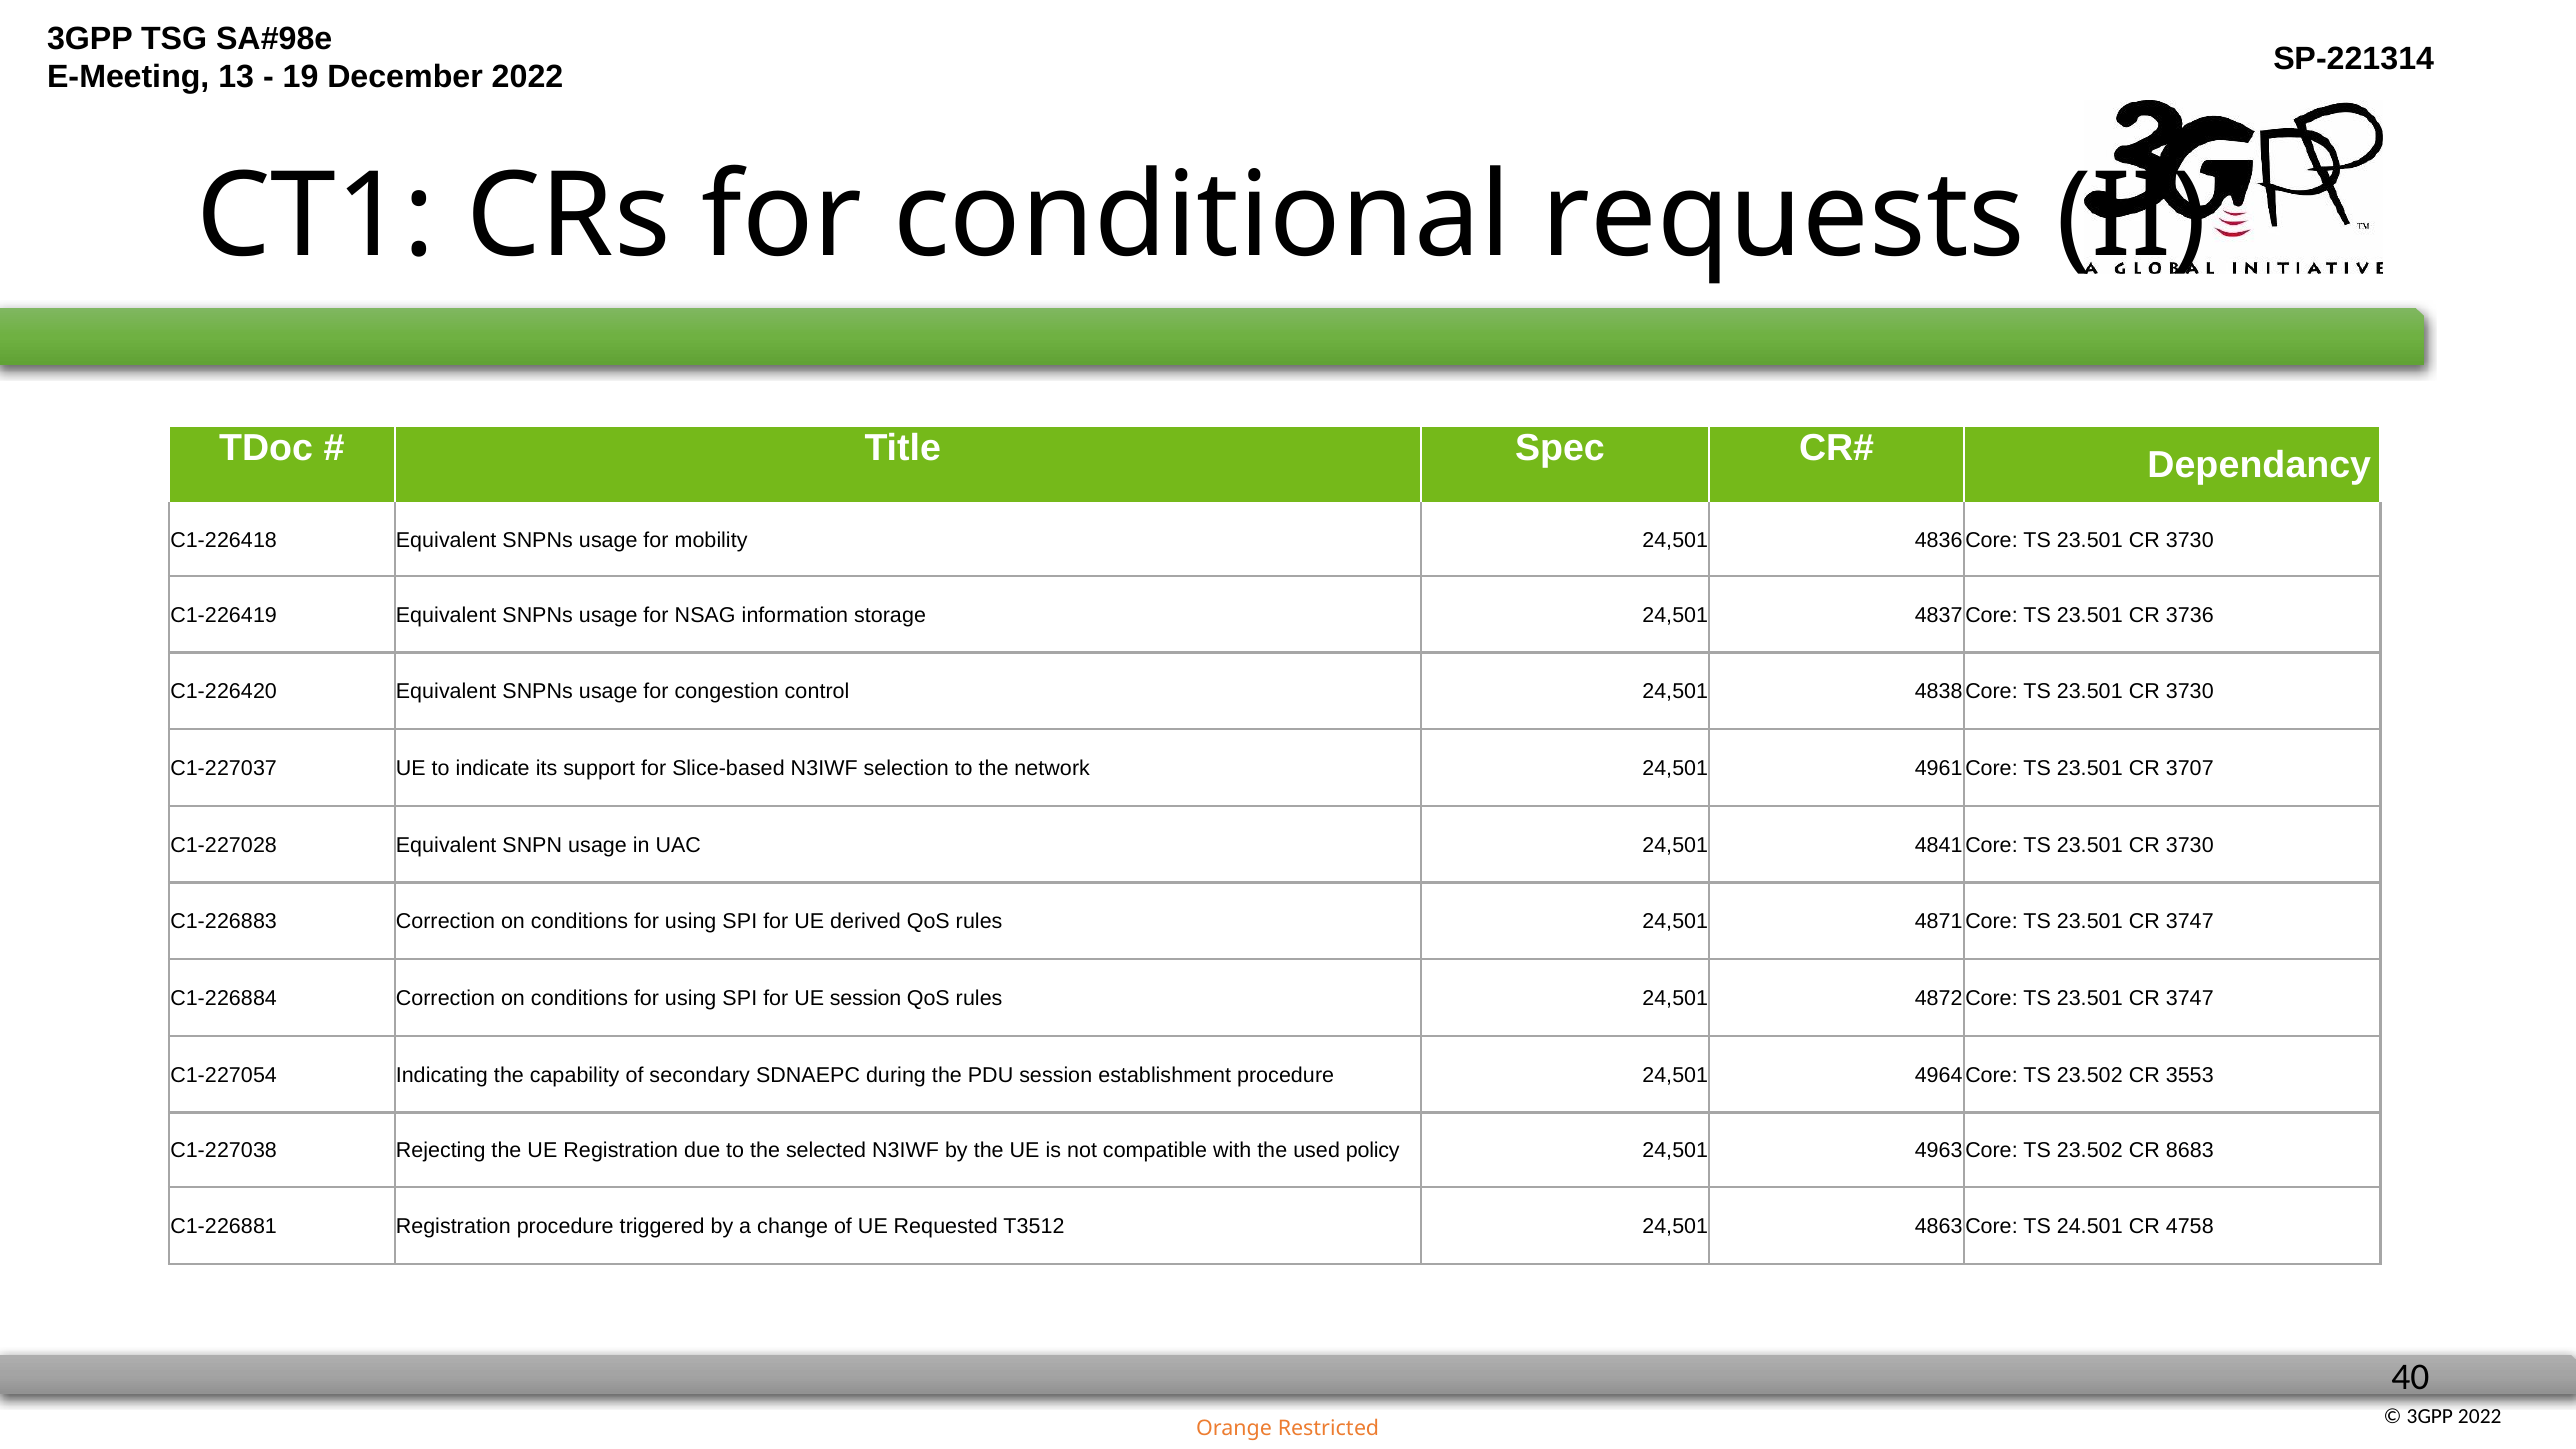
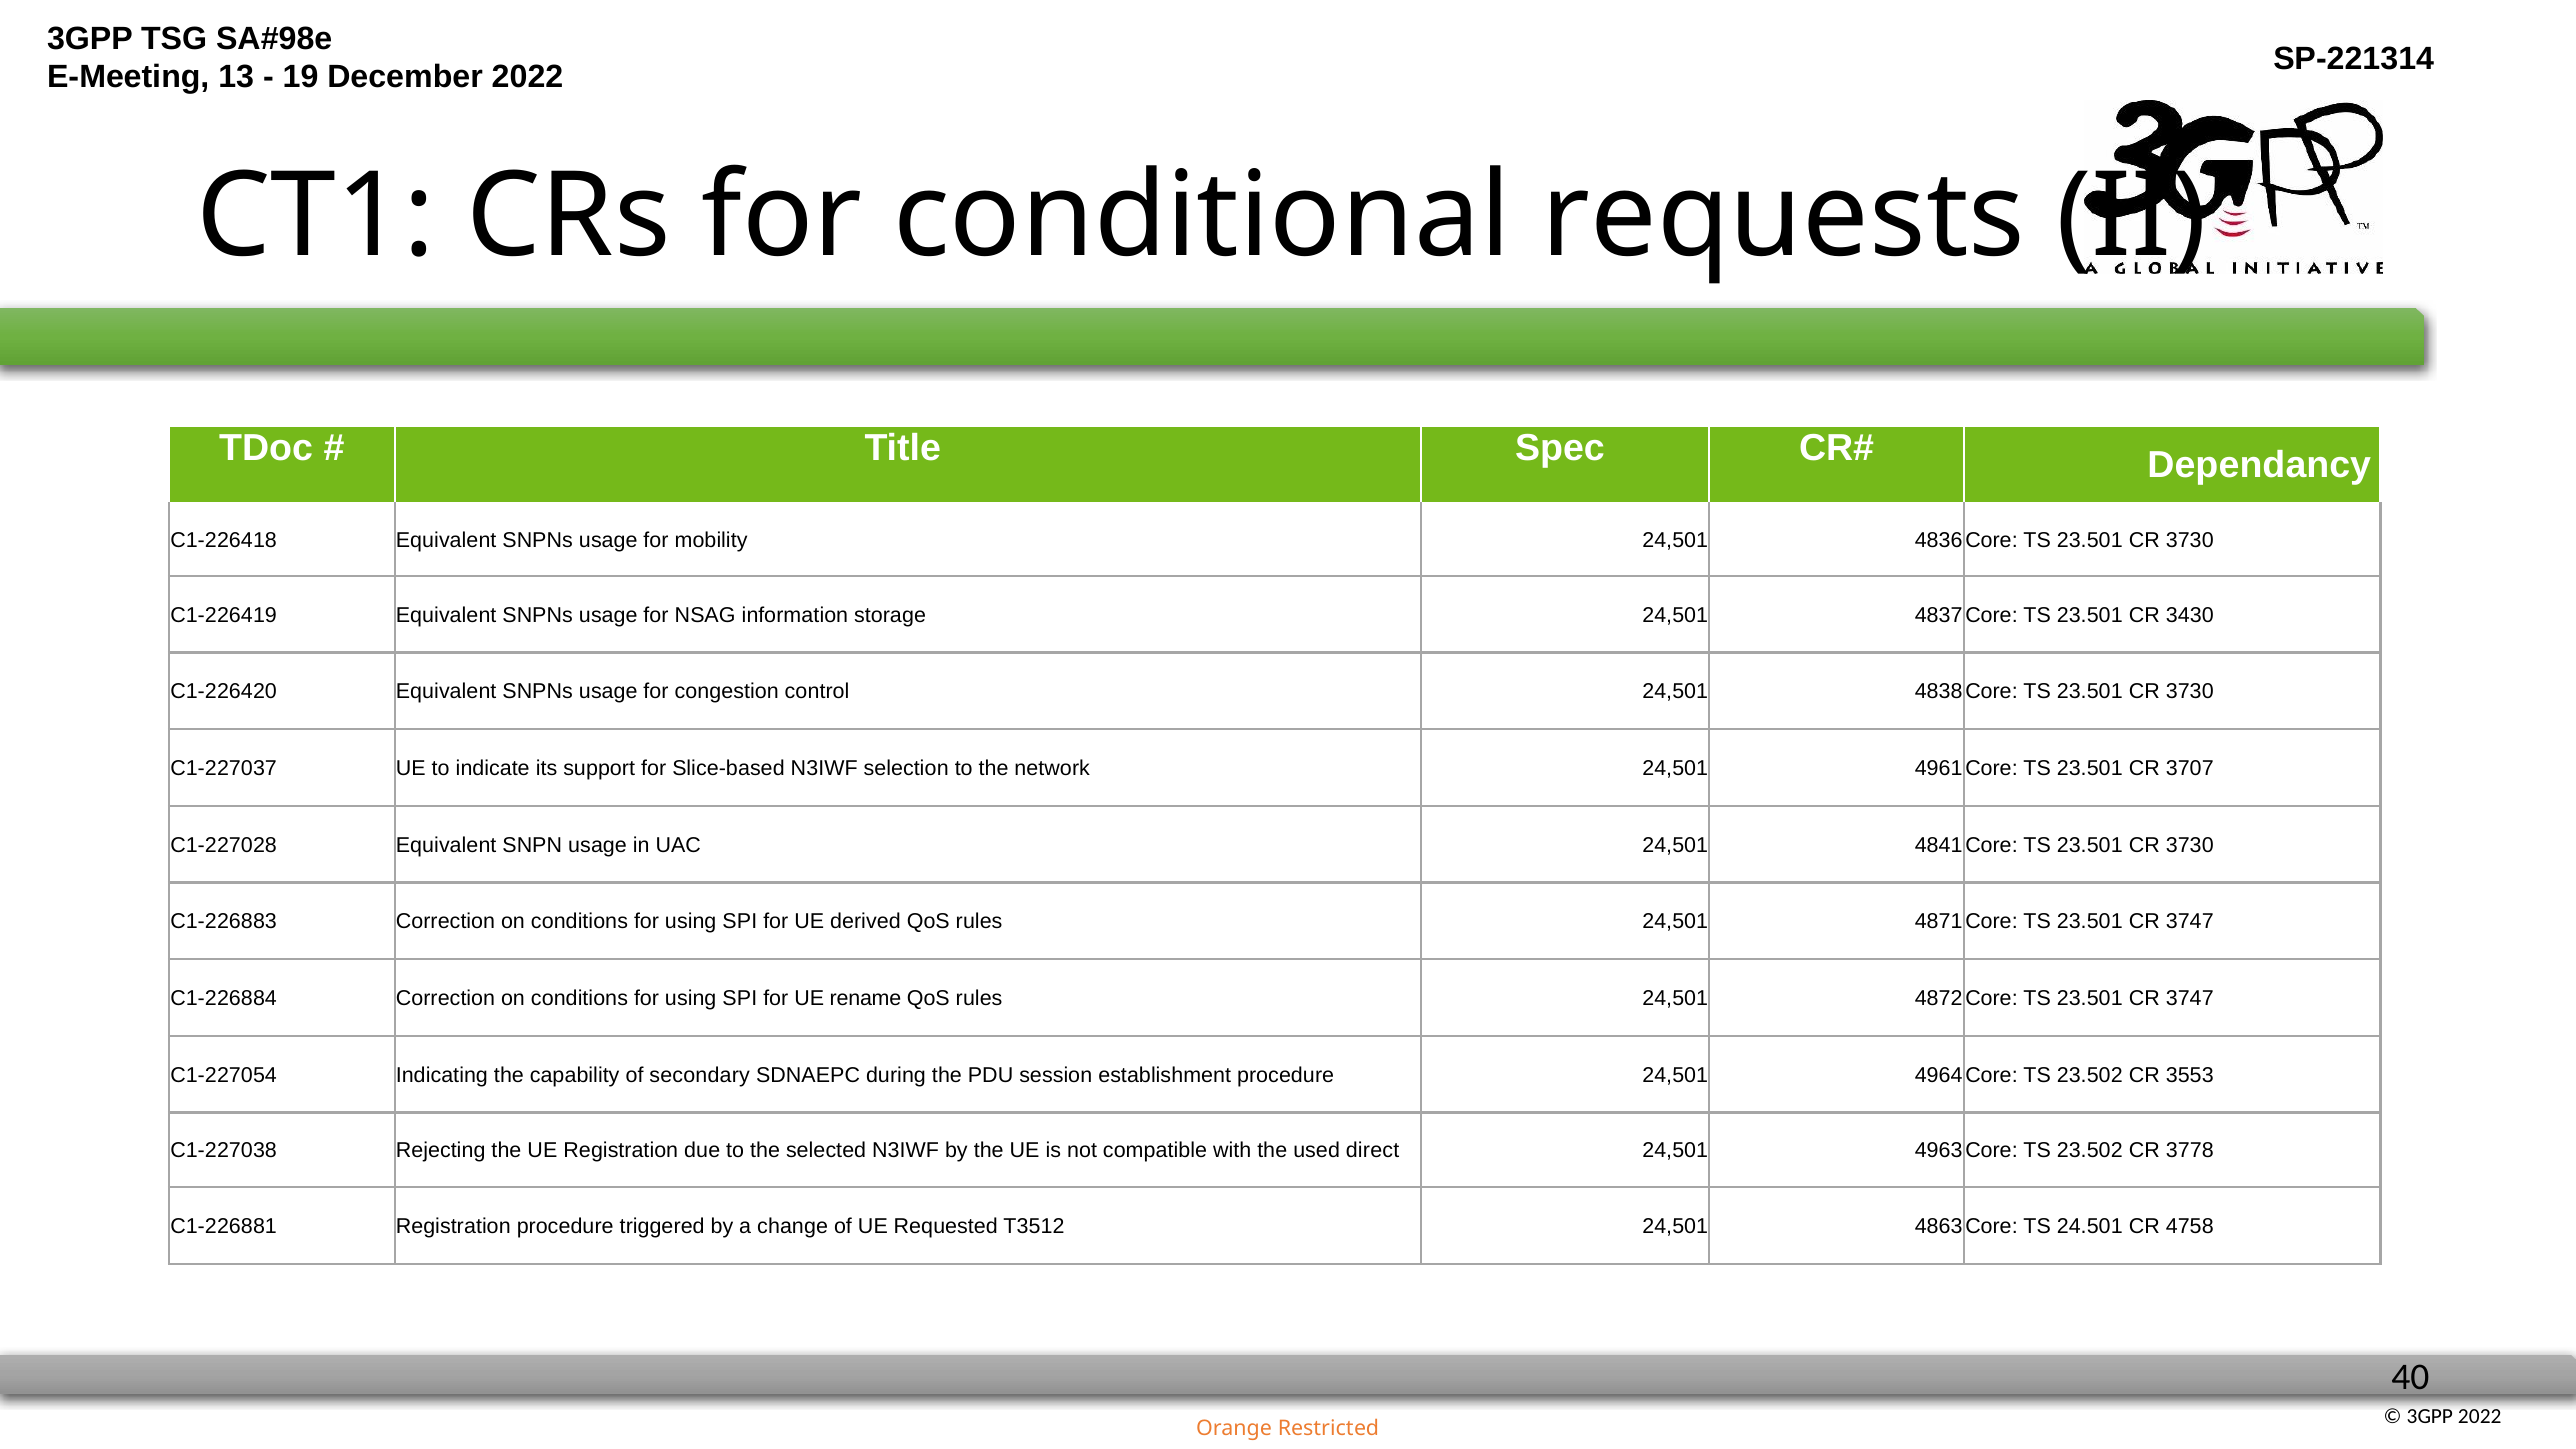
3736: 3736 -> 3430 (2190, 615)
UE session: session -> rename (866, 998)
policy: policy -> direct (1373, 1151)
8683: 8683 -> 3778 (2190, 1151)
